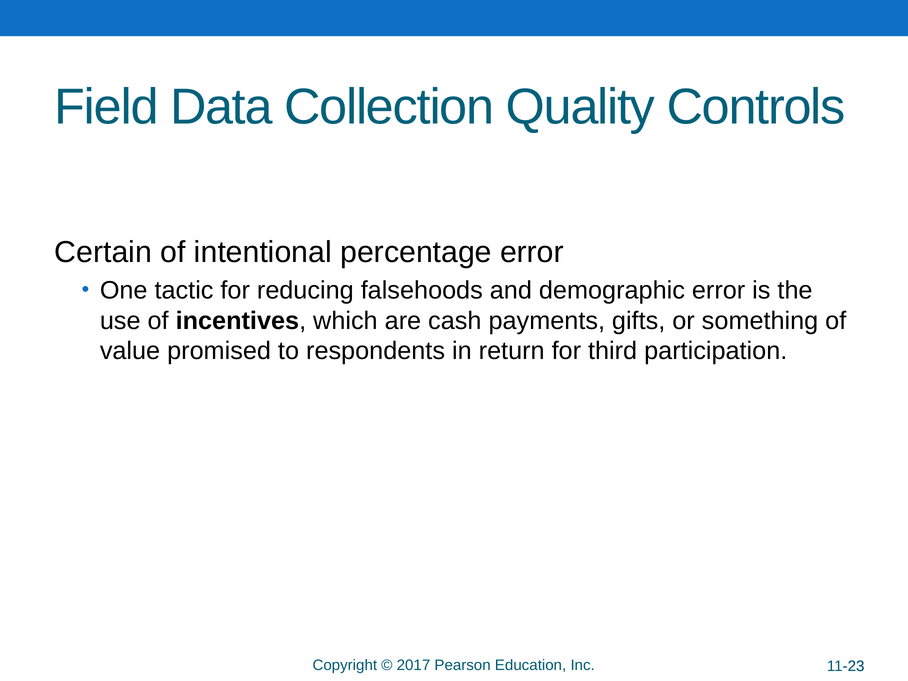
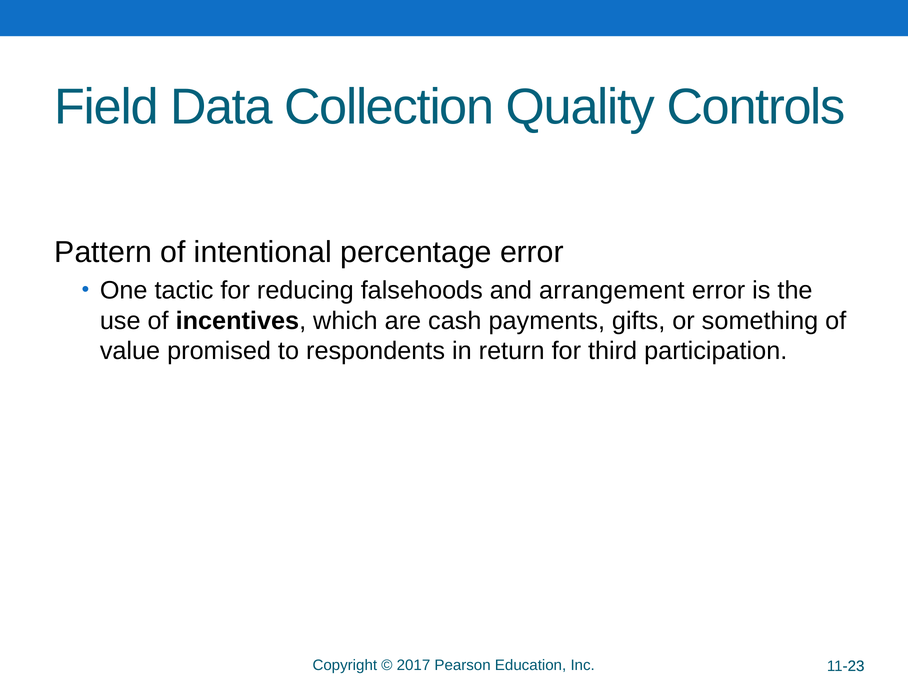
Certain: Certain -> Pattern (103, 252)
demographic: demographic -> arrangement (612, 290)
